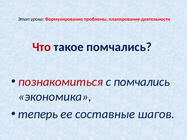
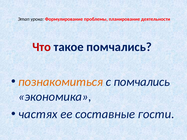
познакомиться colour: red -> orange (61, 82)
теперь: теперь -> частях (38, 114)
шагов: шагов -> гости (156, 114)
